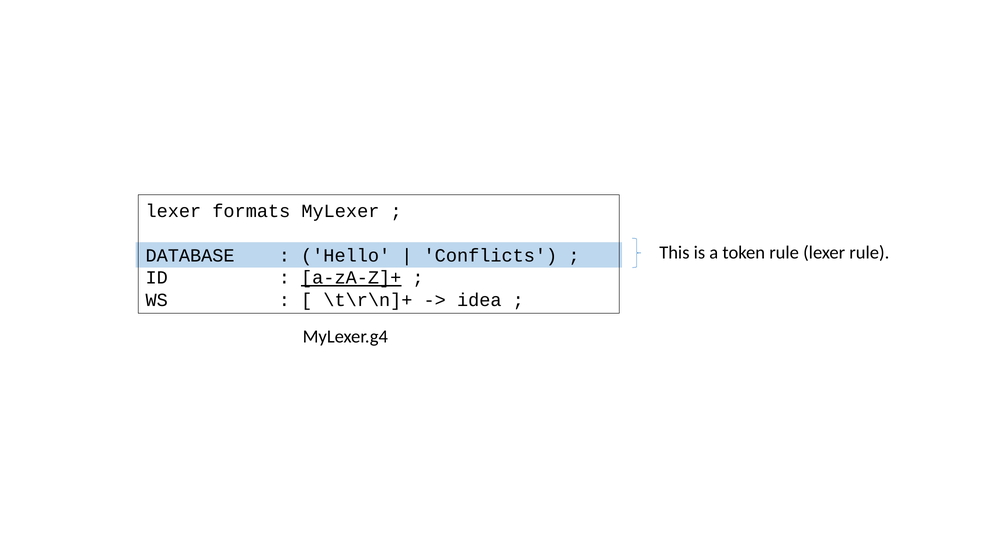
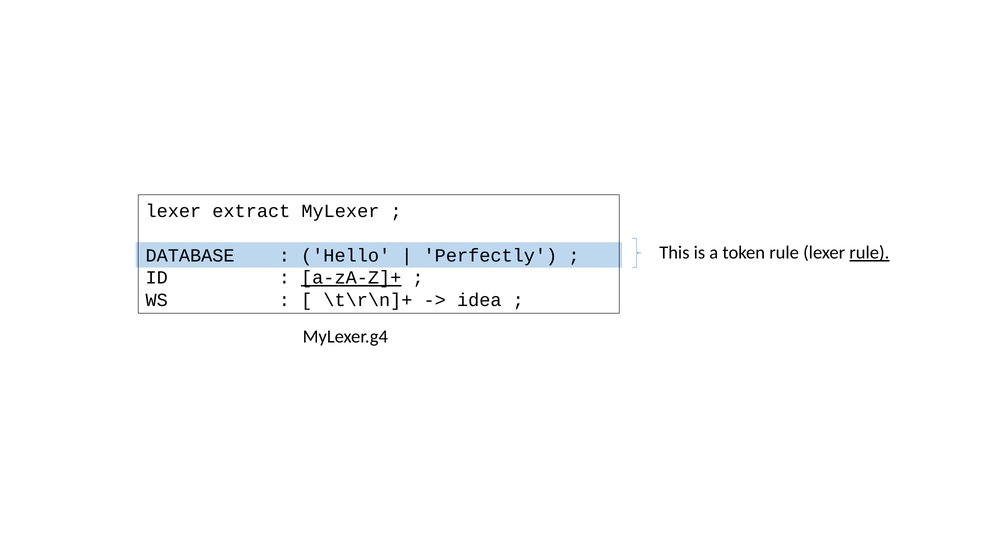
formats: formats -> extract (251, 211)
rule underline: none -> present (869, 253)
Conflicts: Conflicts -> Perfectly (490, 255)
